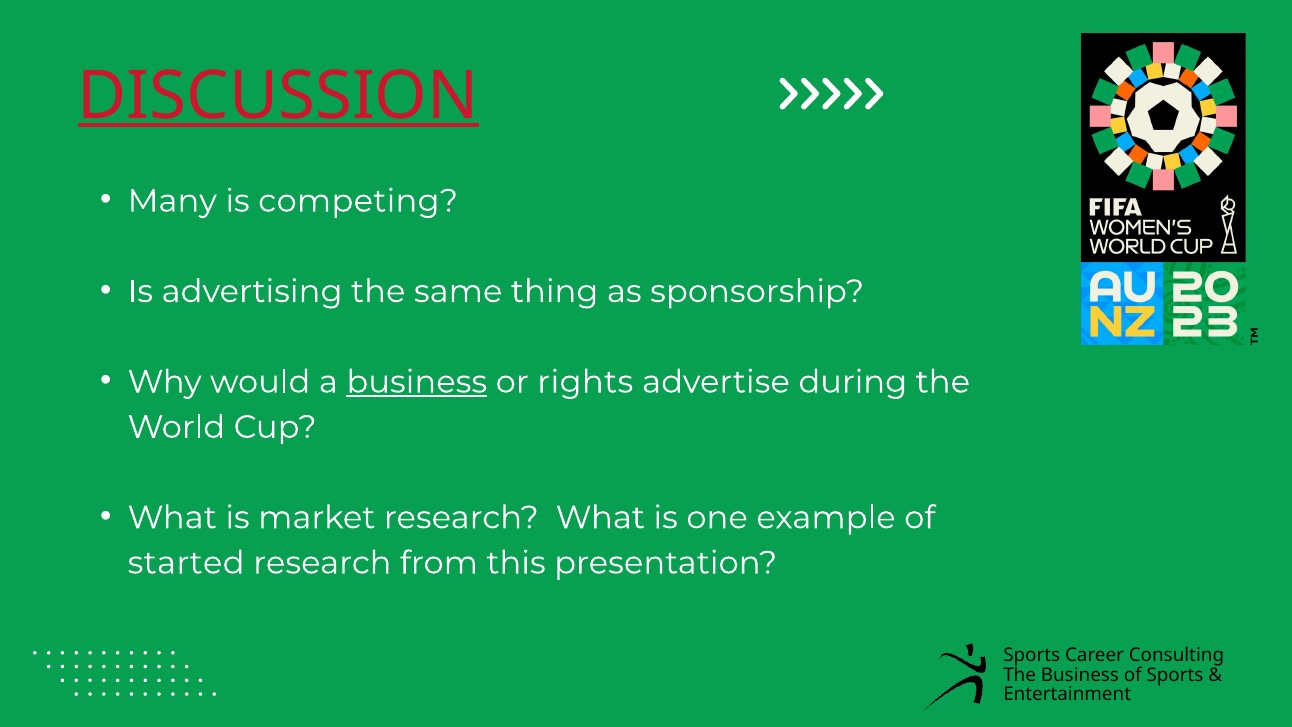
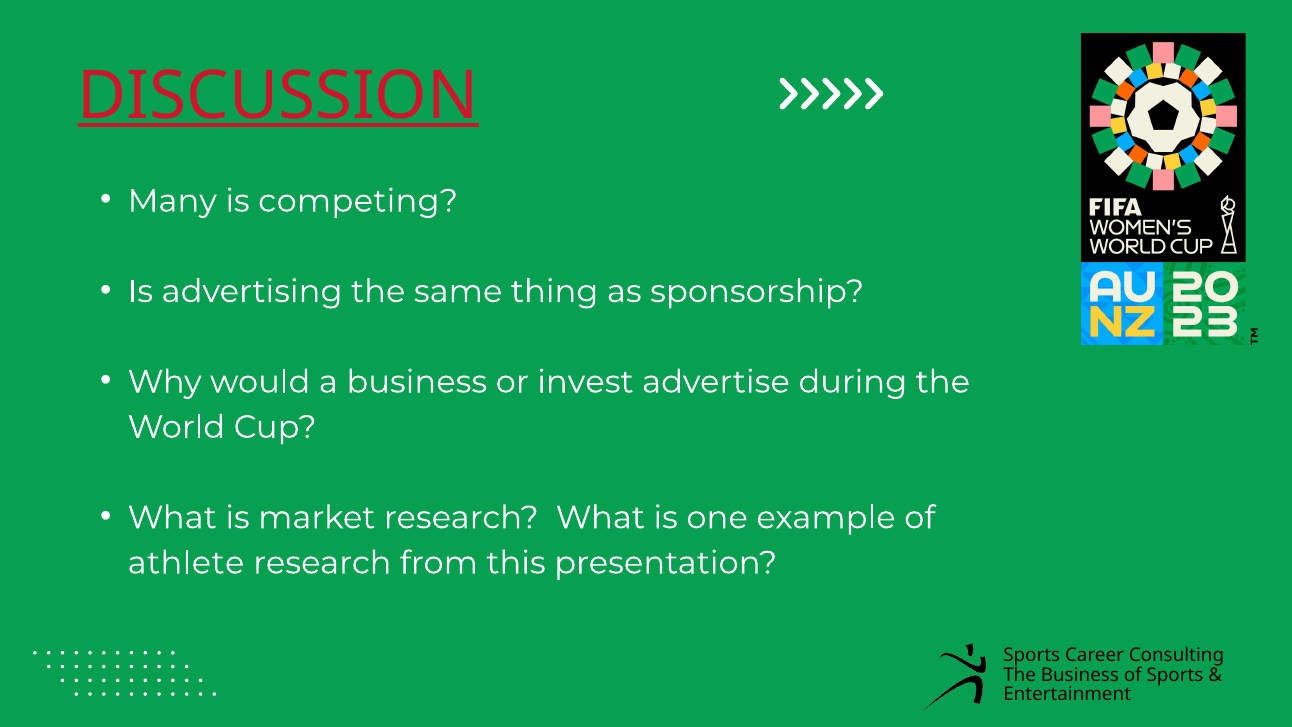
business underline: present -> none (417, 382)
rights: rights -> invest (585, 382)
started: started -> athlete (186, 563)
